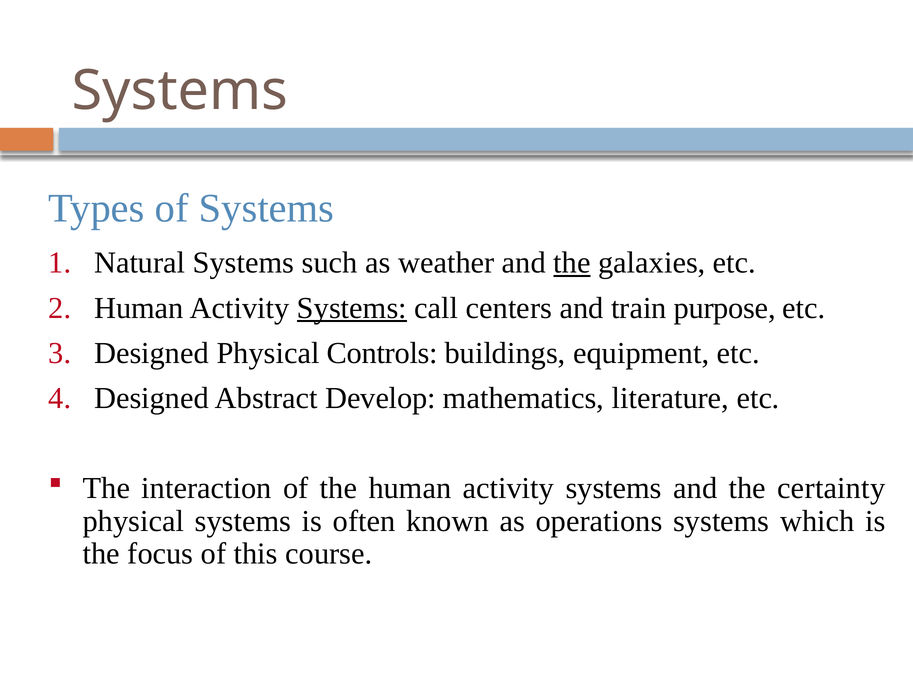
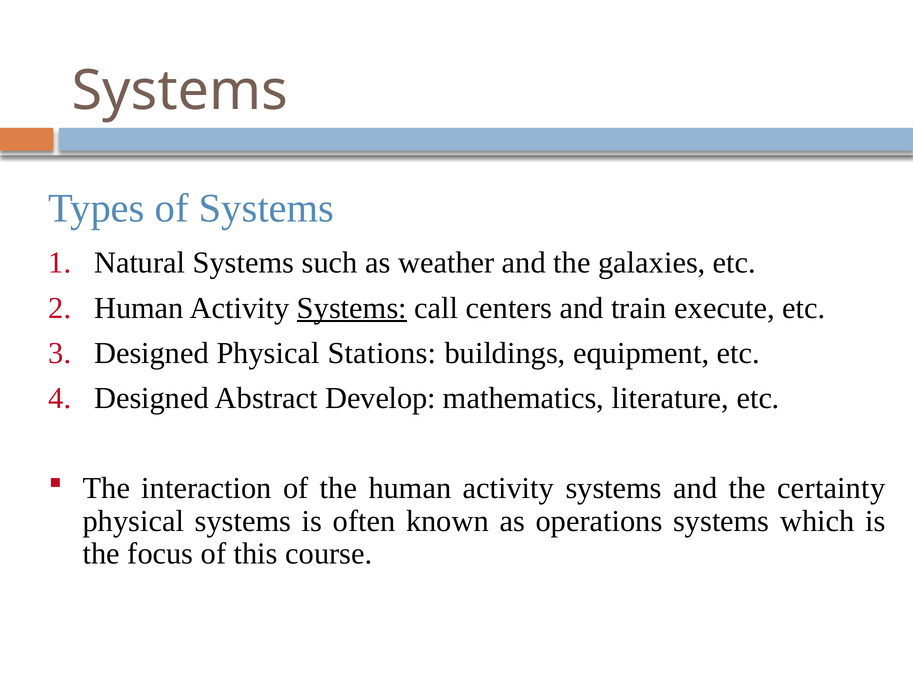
the underline: present -> none (572, 263)
purpose: purpose -> execute (725, 308)
Controls: Controls -> Stations (382, 353)
